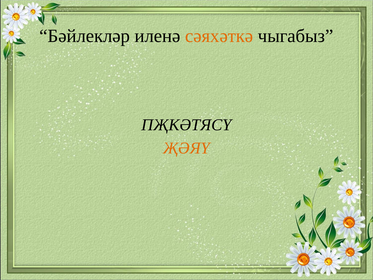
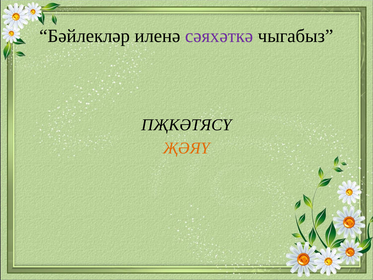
сәяхәткә colour: orange -> purple (219, 36)
